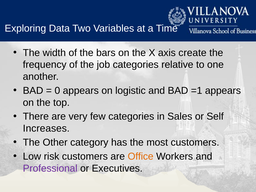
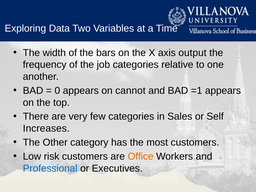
create: create -> output (192, 53)
logistic: logistic -> cannot (130, 91)
Professional colour: purple -> blue (50, 168)
